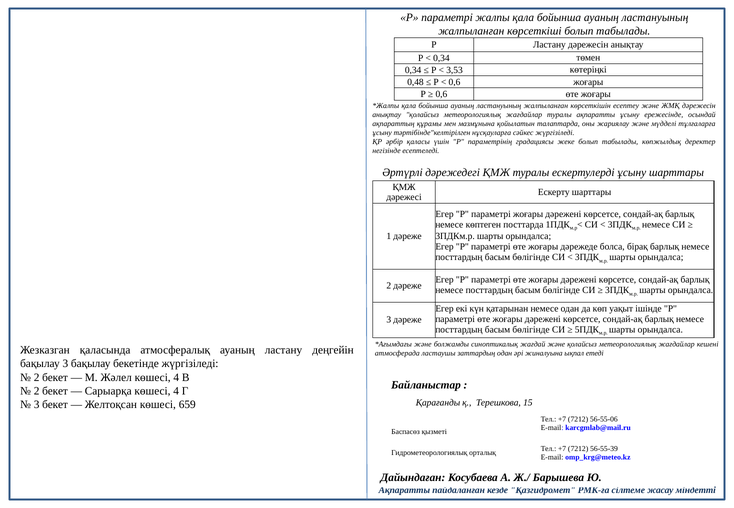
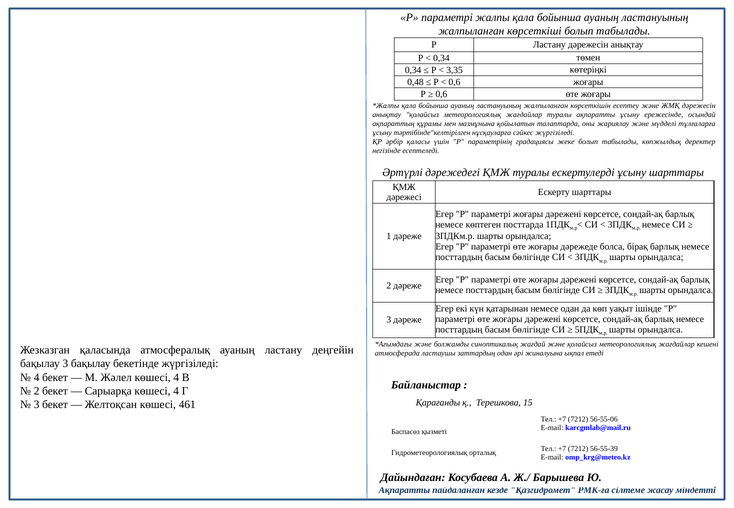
3,53: 3,53 -> 3,35 (454, 70)
2: 2 -> 4 (37, 377)
659: 659 -> 461 (187, 405)
